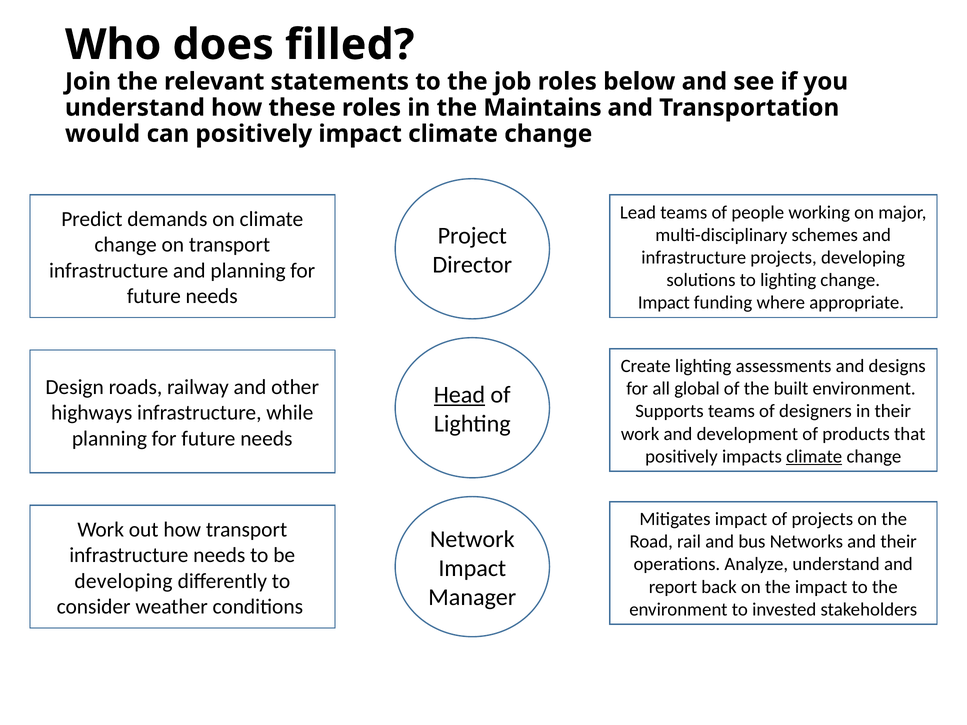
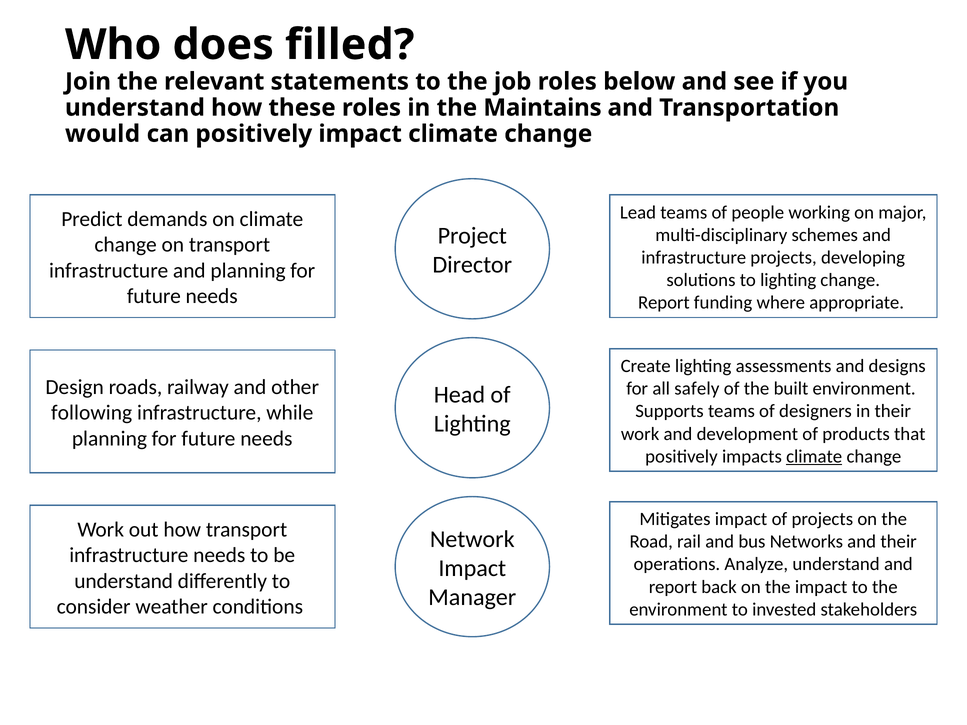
Impact: Impact -> Report (664, 303)
global: global -> safely (697, 389)
Head underline: present -> none (459, 395)
highways: highways -> following (92, 413)
developing: developing -> understand (124, 581)
